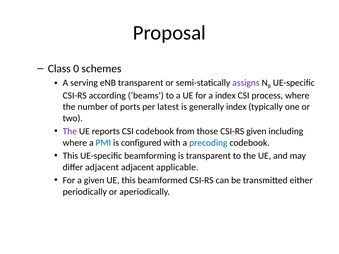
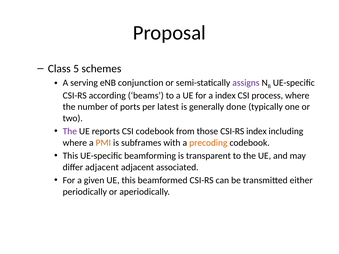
0: 0 -> 5 (76, 69)
eNB transparent: transparent -> conjunction (141, 83)
generally index: index -> done (236, 107)
CSI-RS given: given -> index (256, 132)
PMI colour: blue -> orange (103, 143)
configured: configured -> subframes (141, 143)
precoding colour: blue -> orange (208, 143)
applicable: applicable -> associated (177, 167)
